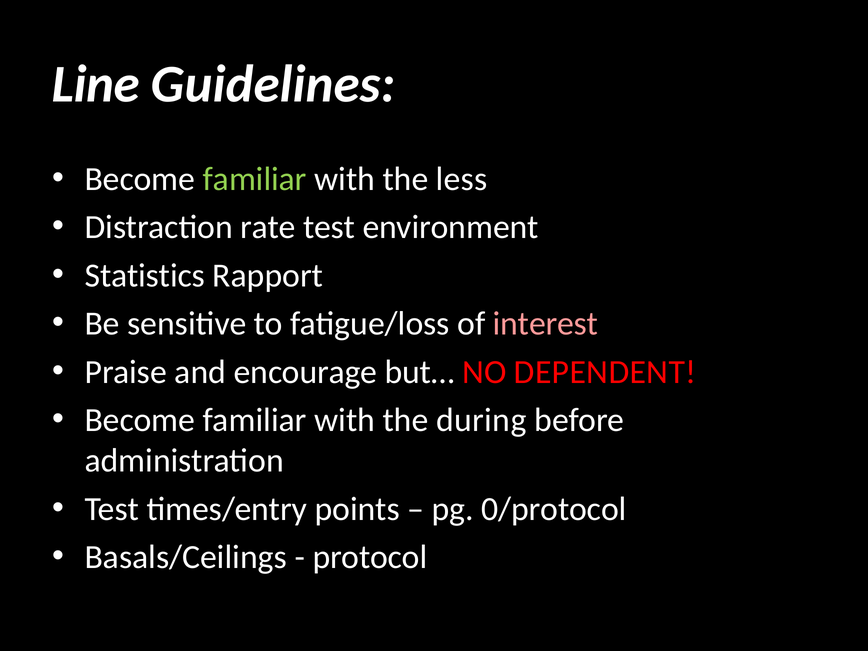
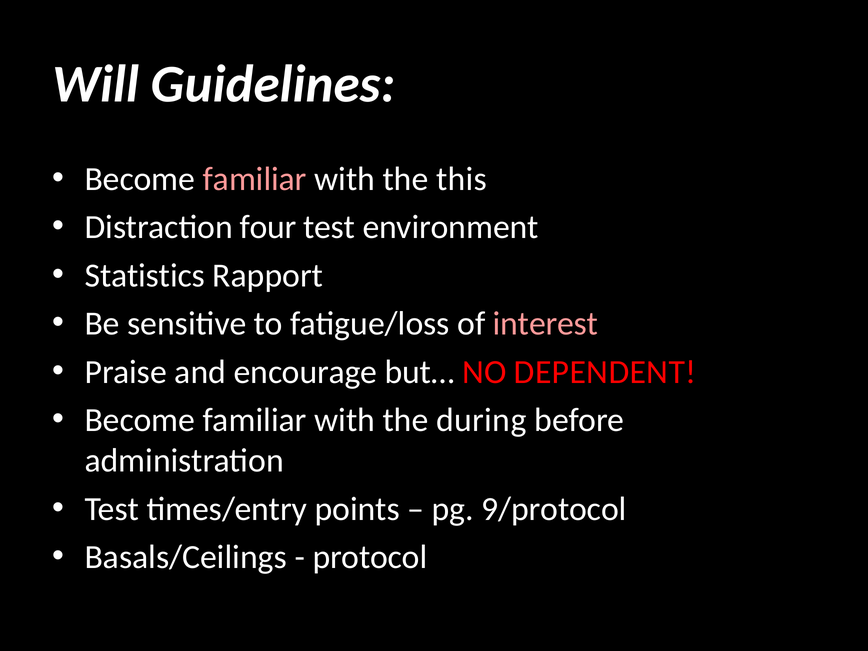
Line: Line -> Will (96, 84)
familiar colour: light green -> pink (255, 179)
less: less -> this (462, 179)
rate: rate -> four (268, 227)
0/protocol: 0/protocol -> 9/protocol (554, 509)
